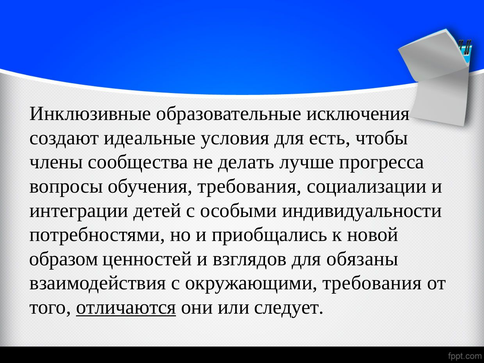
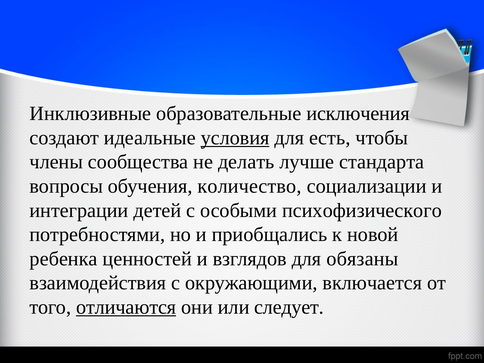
условия underline: none -> present (235, 138)
прогресса: прогресса -> стандарта (382, 162)
обучения требования: требования -> количество (250, 186)
индивидуальности: индивидуальности -> психофизического (362, 210)
образом: образом -> ребенка (64, 259)
окружающими требования: требования -> включается (372, 283)
